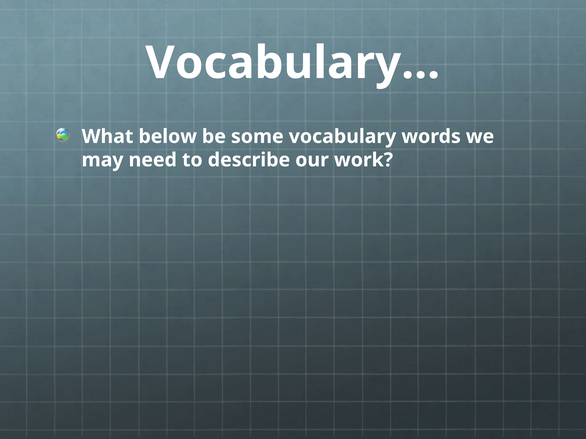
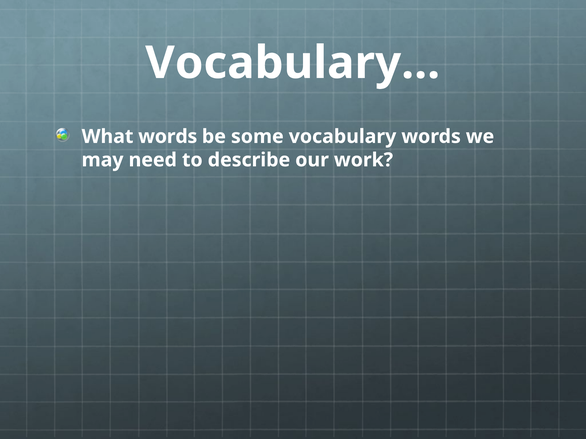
What below: below -> words (168, 137)
